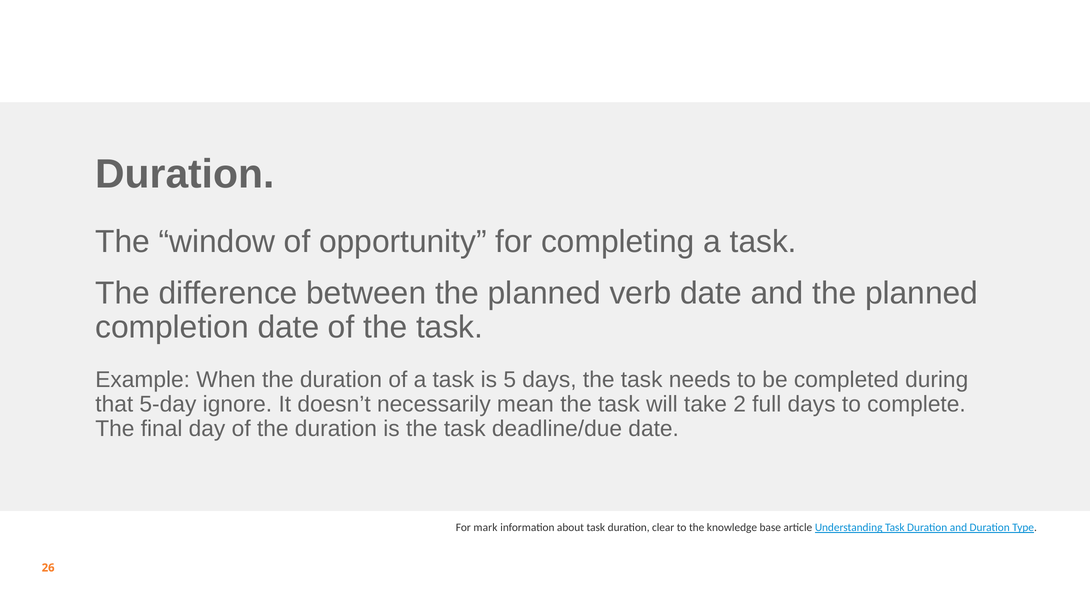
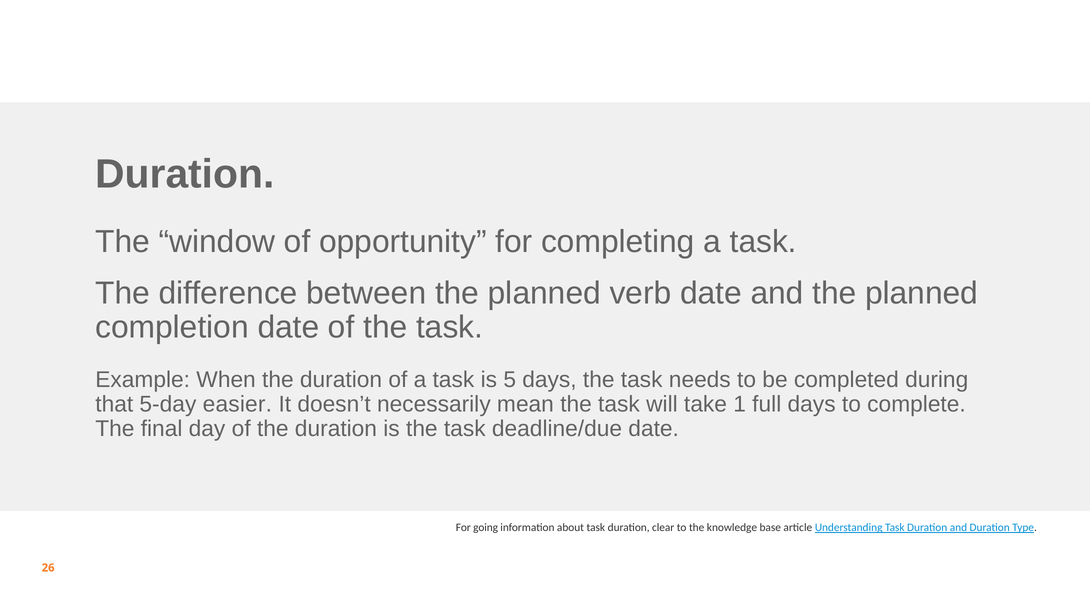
ignore: ignore -> easier (237, 404)
2: 2 -> 1 (740, 404)
mark: mark -> going (486, 528)
